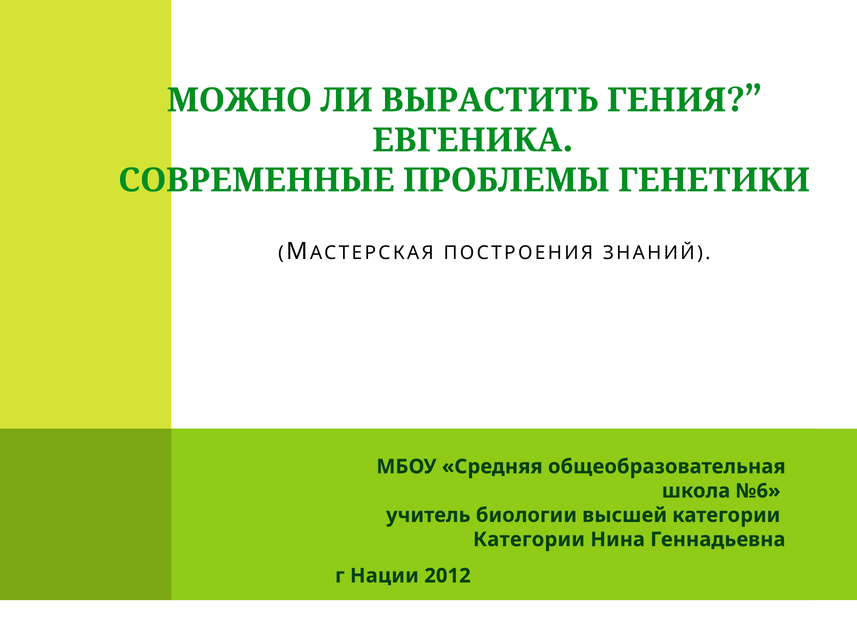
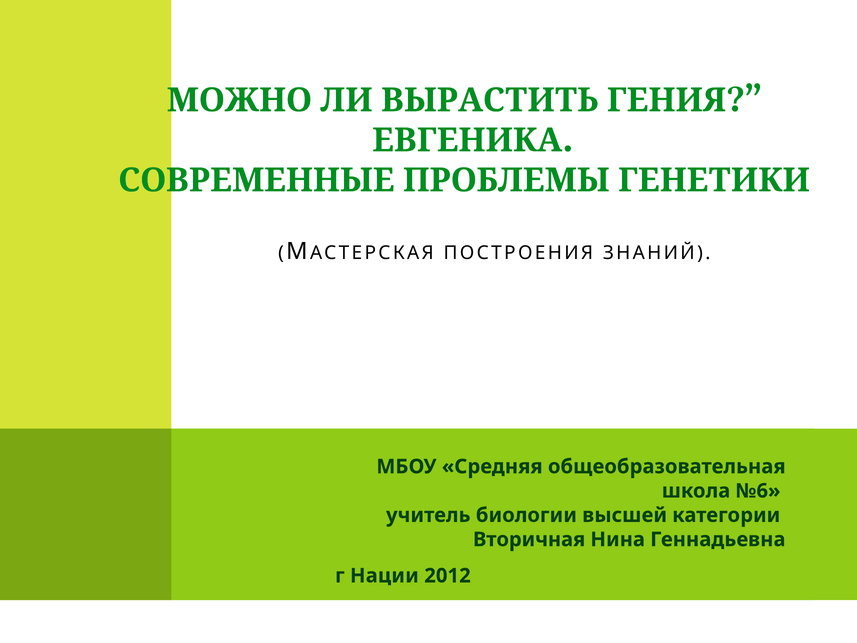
Категории: Категории -> Вторичная (529, 539)
